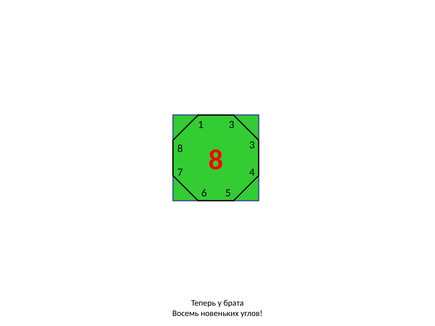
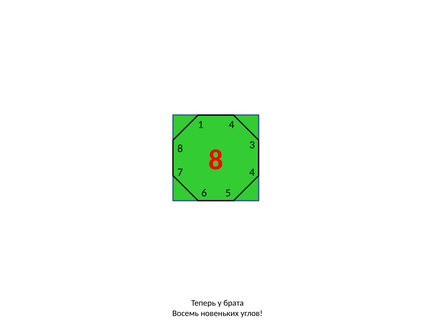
1 3: 3 -> 4 (232, 125)
